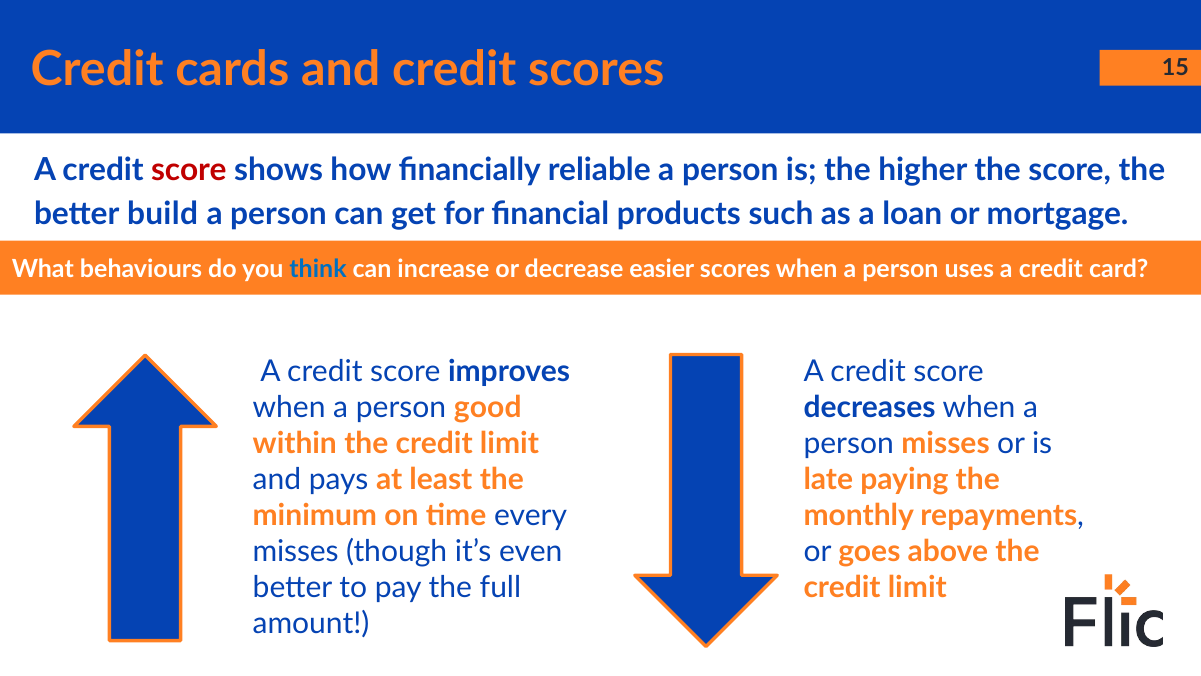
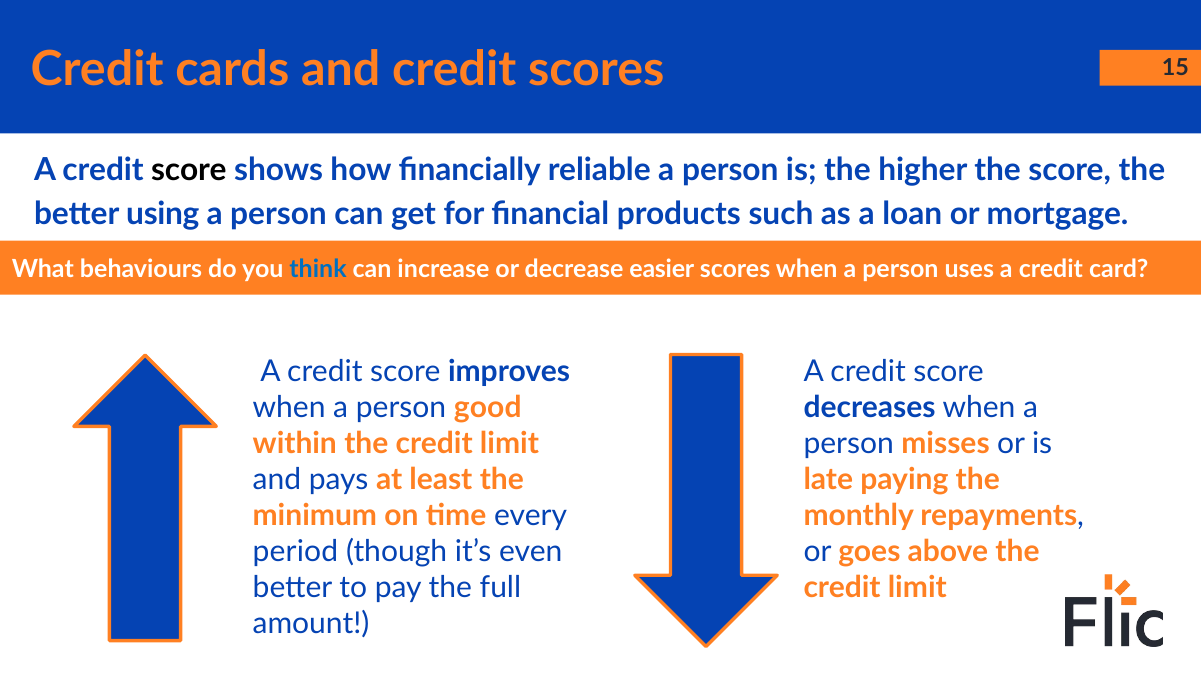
score colour: red -> black (189, 170)
build: build -> using (163, 214)
misses: misses -> period (295, 551)
